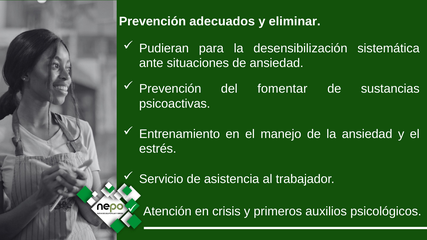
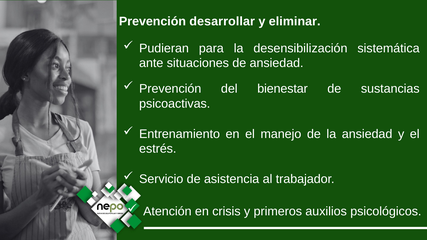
adecuados: adecuados -> desarrollar (222, 21)
fomentar: fomentar -> bienestar (283, 89)
